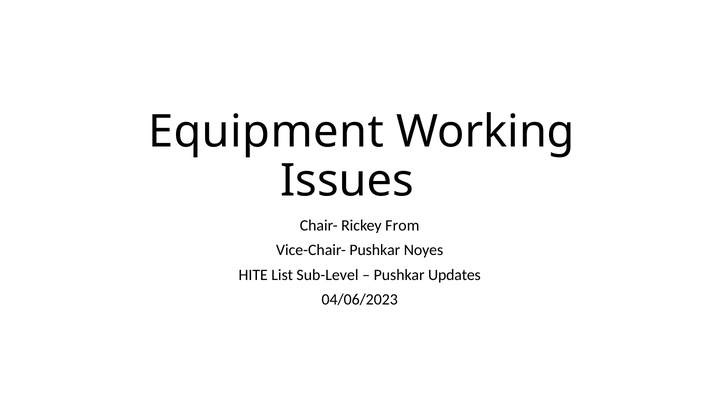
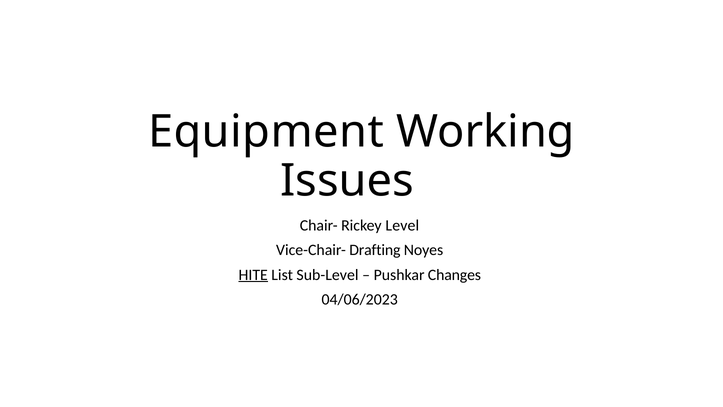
From: From -> Level (402, 225)
Vice-Chair- Pushkar: Pushkar -> Drafting (375, 250)
HITE underline: none -> present (253, 275)
Updates: Updates -> Changes (454, 275)
